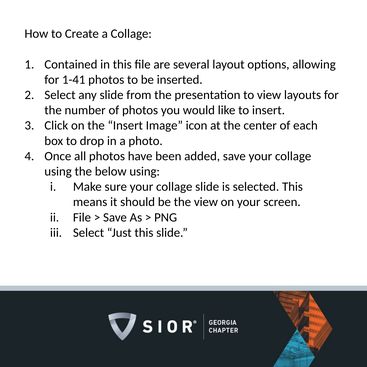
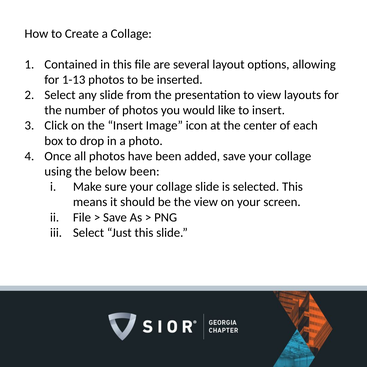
1-41: 1-41 -> 1-13 (74, 80)
below using: using -> been (145, 171)
